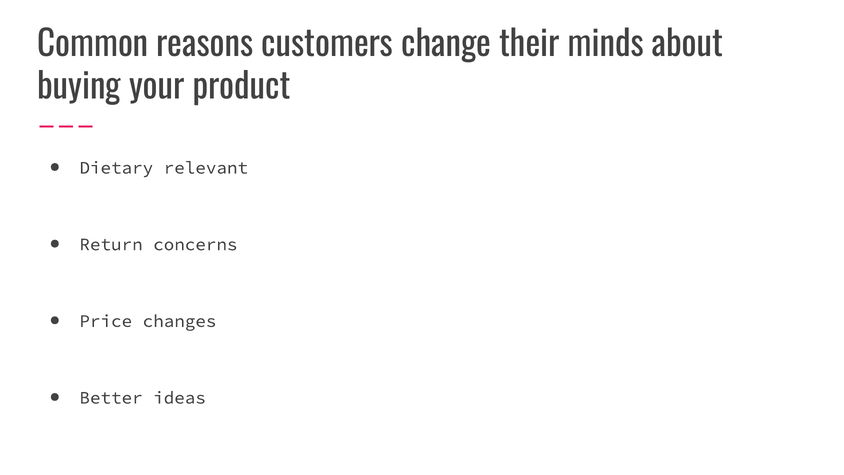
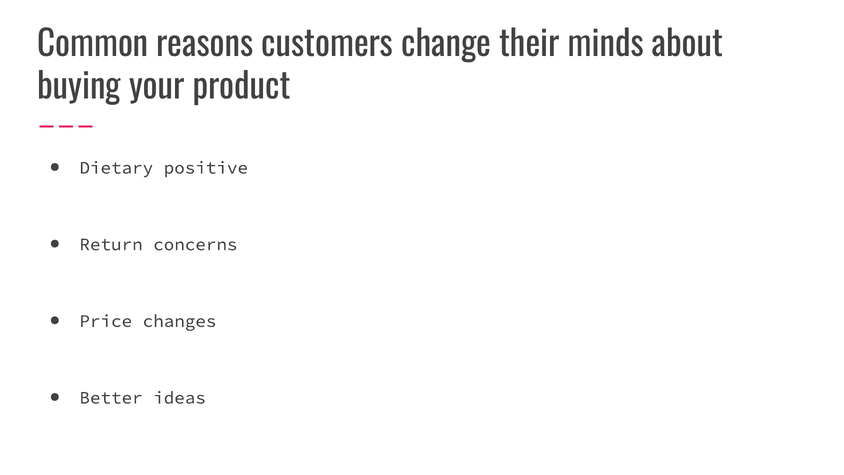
relevant: relevant -> positive (206, 168)
